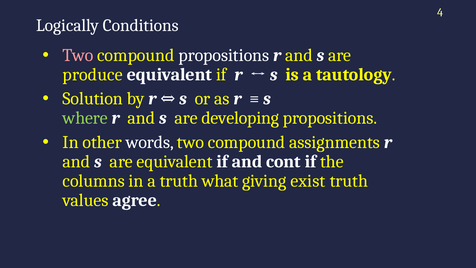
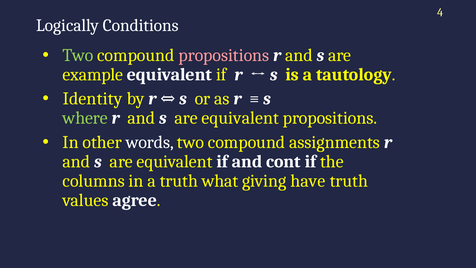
Two colour: pink -> light green (78, 55)
propositions colour: white -> pink (224, 55)
produce: produce -> example (93, 74)
Solution: Solution -> Identity (93, 99)
developing: developing -> equivalent (240, 118)
exist: exist -> have (308, 181)
